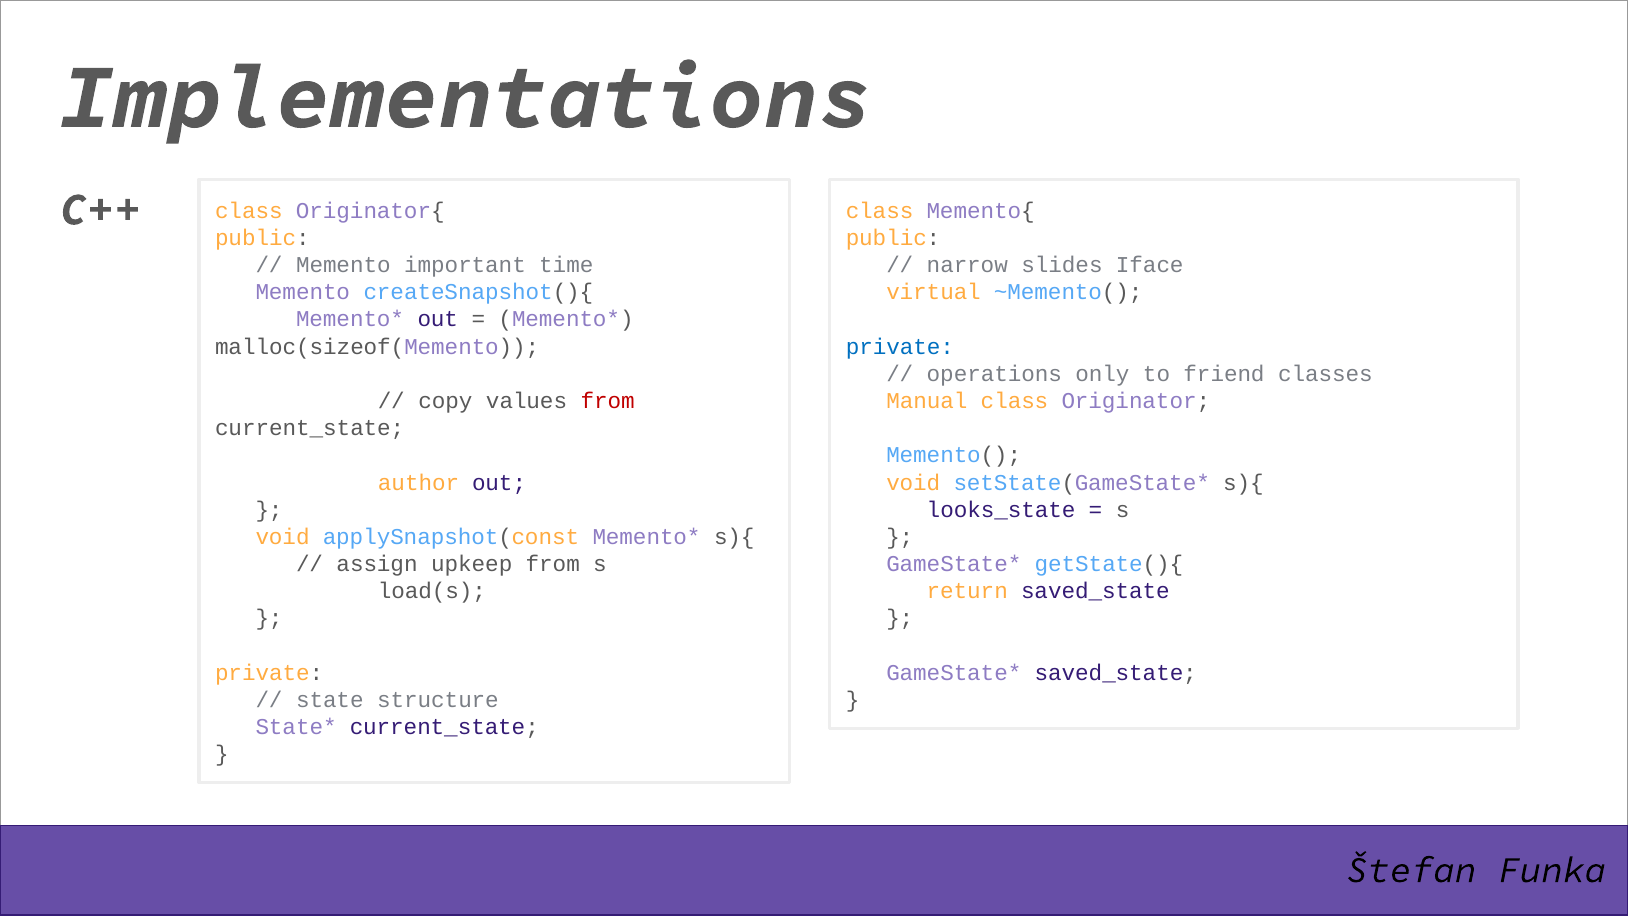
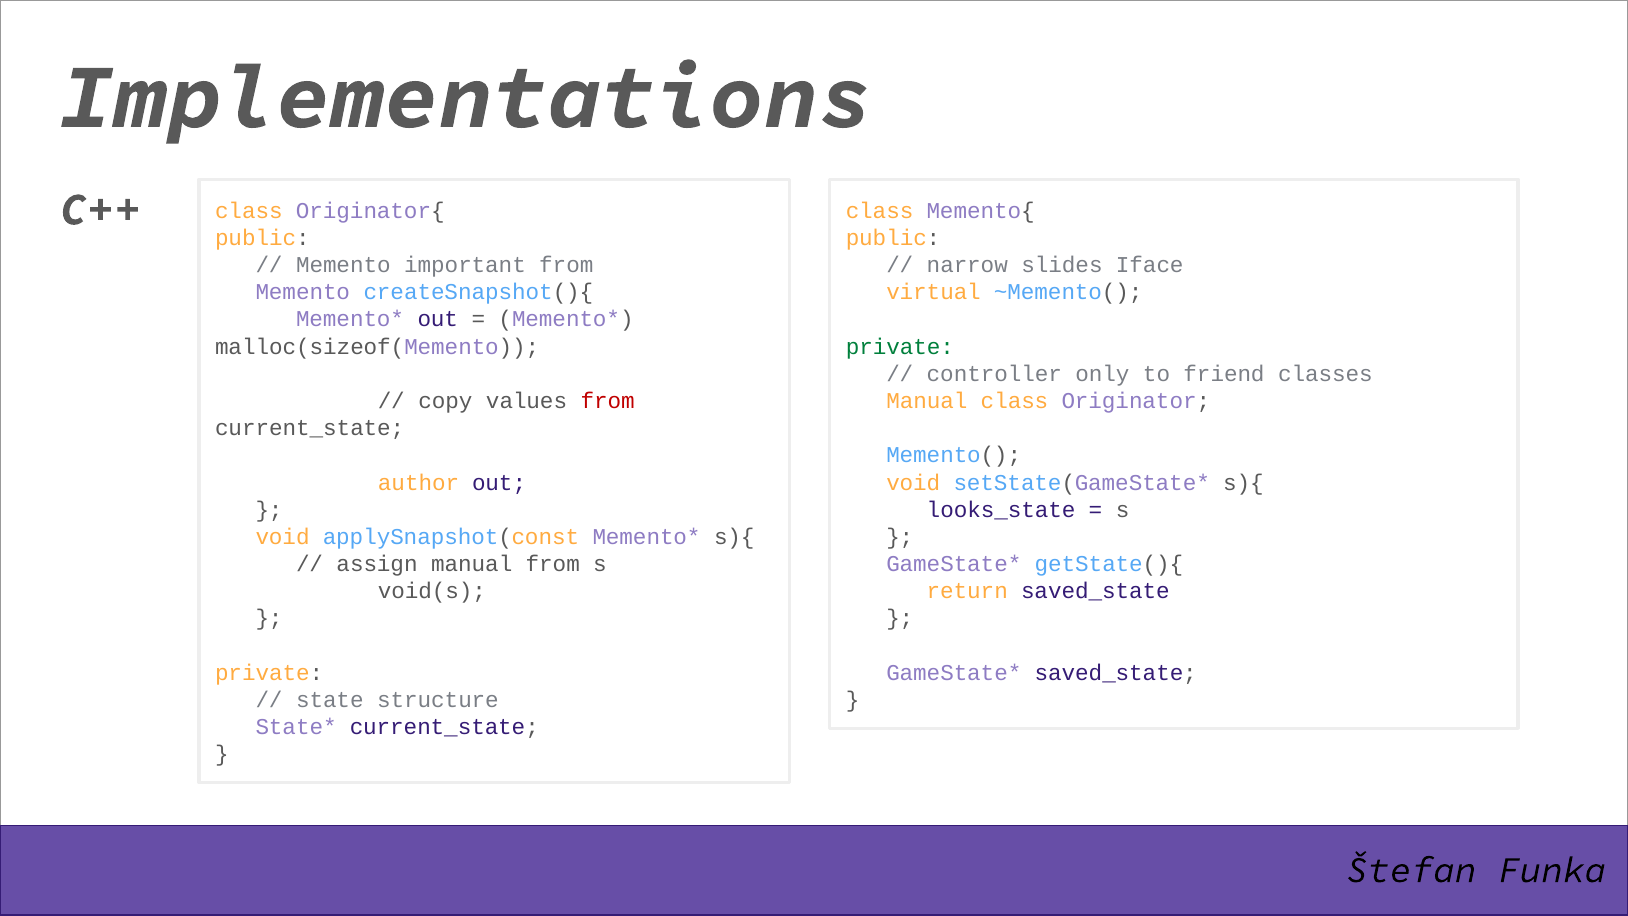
important time: time -> from (566, 265)
private colour: blue -> green (900, 347)
operations: operations -> controller (994, 374)
assign upkeep: upkeep -> manual (472, 564)
load(s: load(s -> void(s (432, 591)
